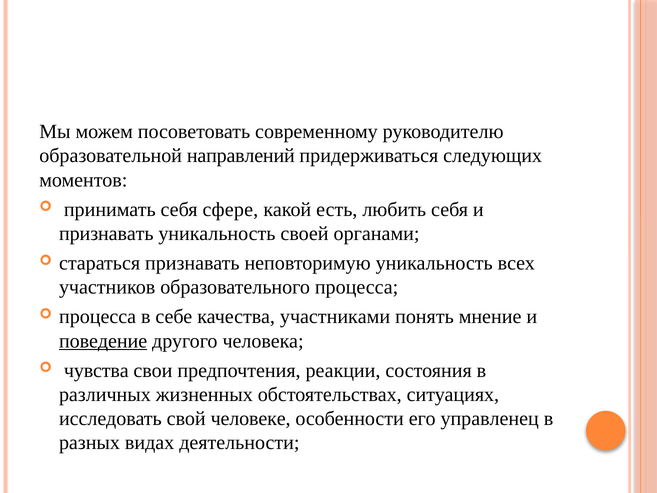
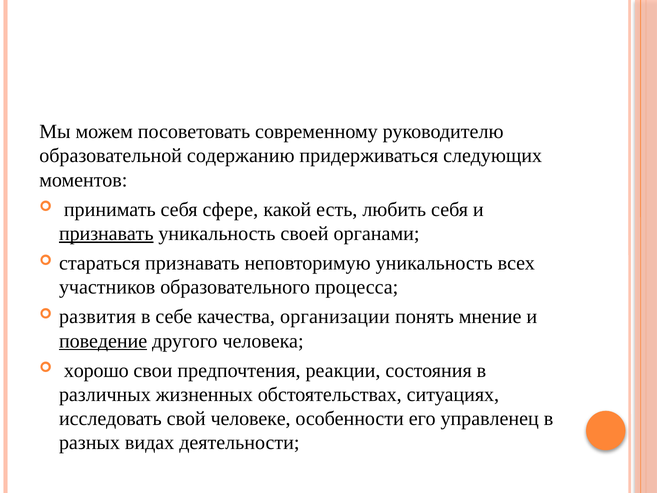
направлений: направлений -> содержанию (241, 156)
признавать underline: none -> present (106, 233)
процесса: процесса -> развития (97, 317)
участниками: участниками -> организации (335, 317)
чувства: чувства -> хорошо (96, 370)
